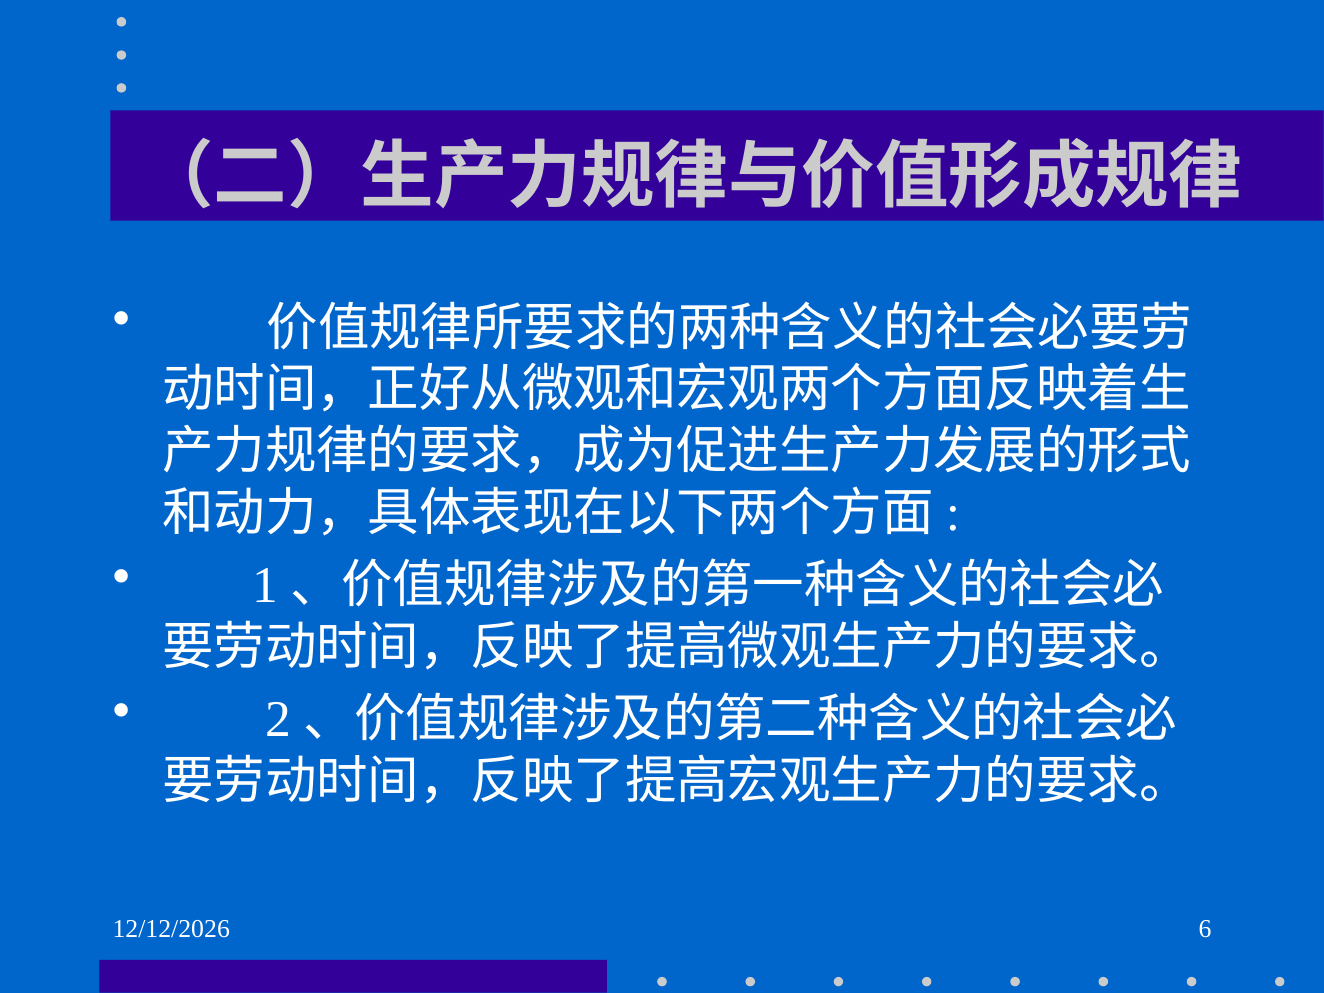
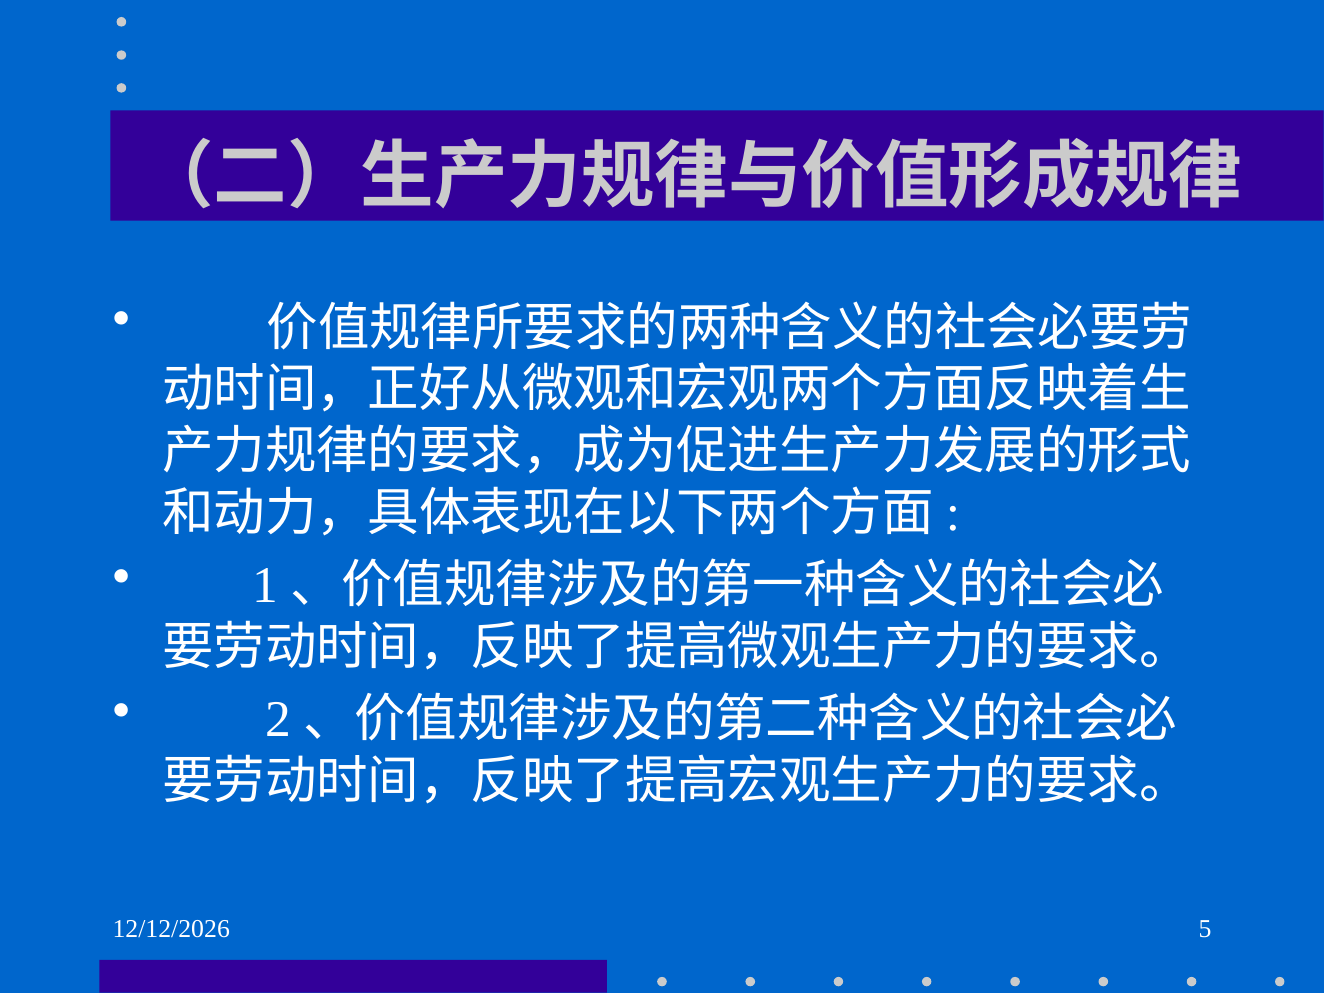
6: 6 -> 5 (1205, 929)
